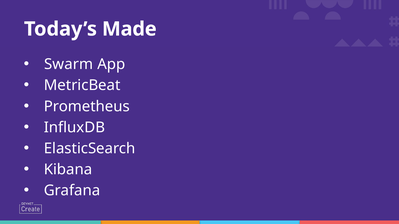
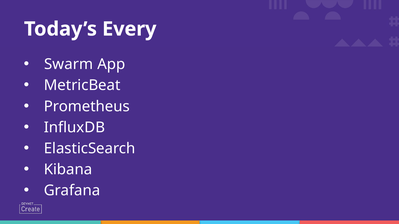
Made: Made -> Every (129, 29)
